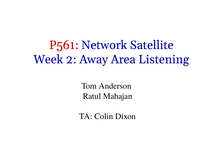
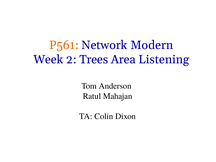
P561 colour: red -> orange (64, 45)
Satellite: Satellite -> Modern (152, 45)
Away: Away -> Trees (94, 59)
